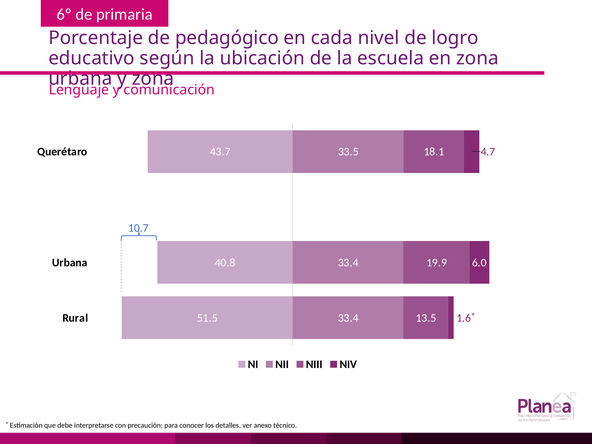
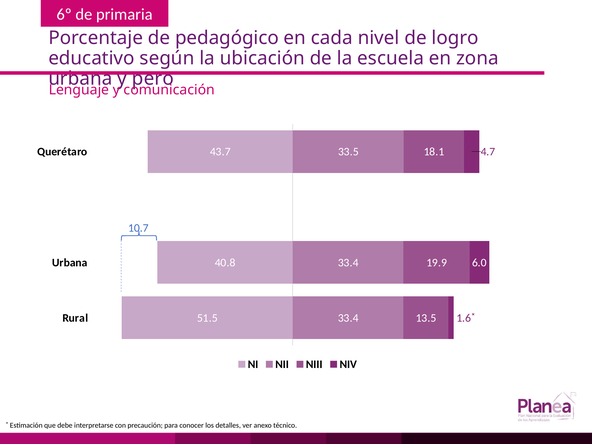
y zona: zona -> pero (153, 79)
